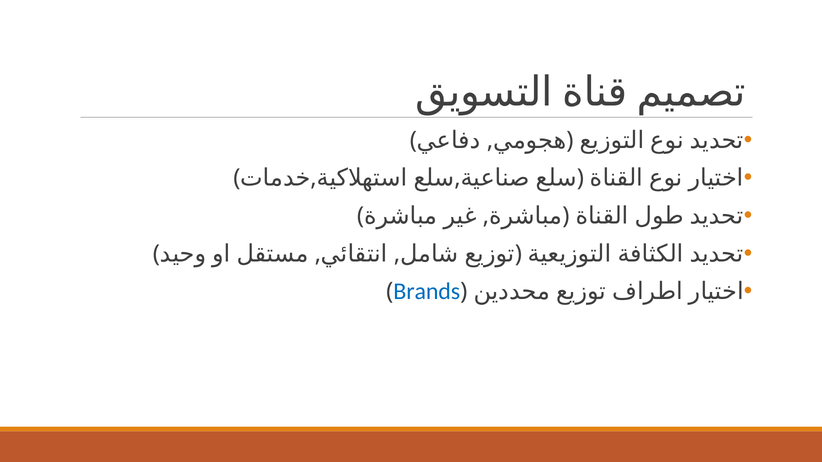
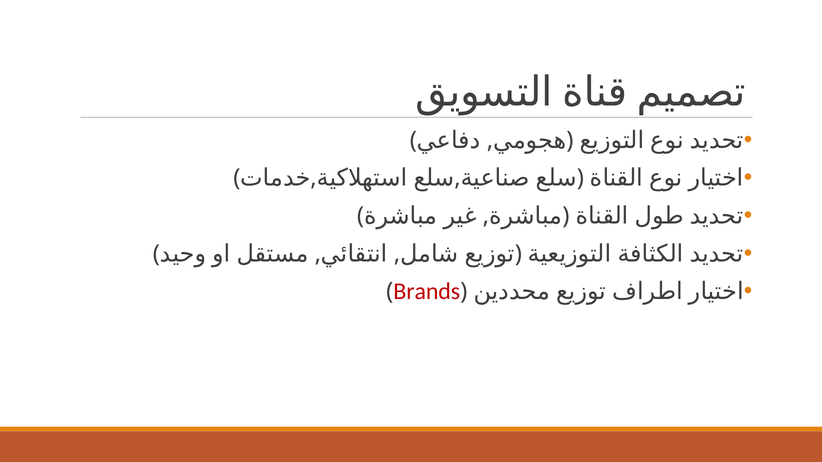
Brands colour: blue -> red (427, 292)
